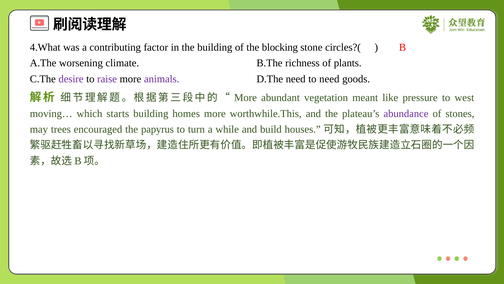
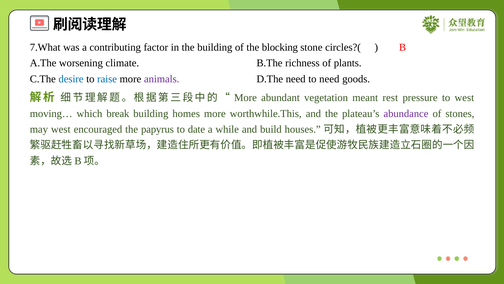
4.What: 4.What -> 7.What (45, 47)
desire colour: purple -> blue (71, 79)
raise colour: purple -> blue (107, 79)
like: like -> rest (390, 97)
starts: starts -> break (118, 113)
may trees: trees -> west (61, 129)
turn: turn -> date (196, 129)
